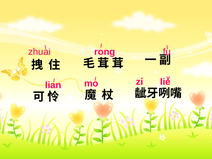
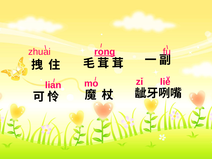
rong underline: none -> present (105, 52)
